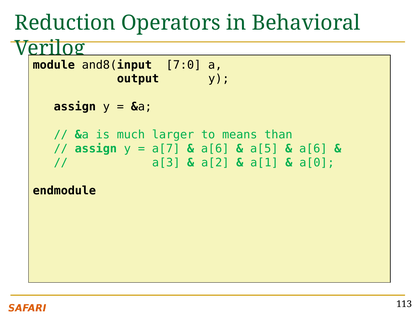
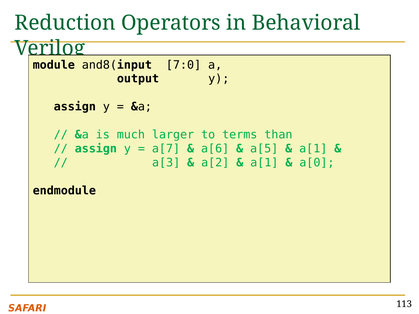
means: means -> terms (240, 135)
a[6: a[6 -> a[1 (313, 149)
